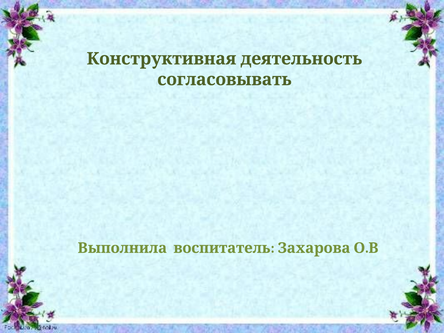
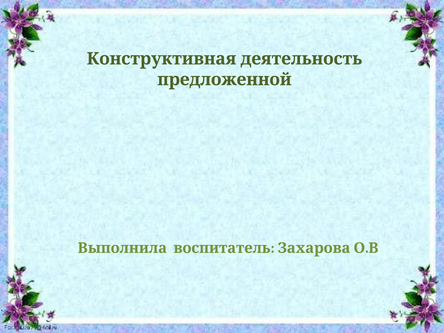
согласовывать: согласовывать -> предложенной (224, 80)
